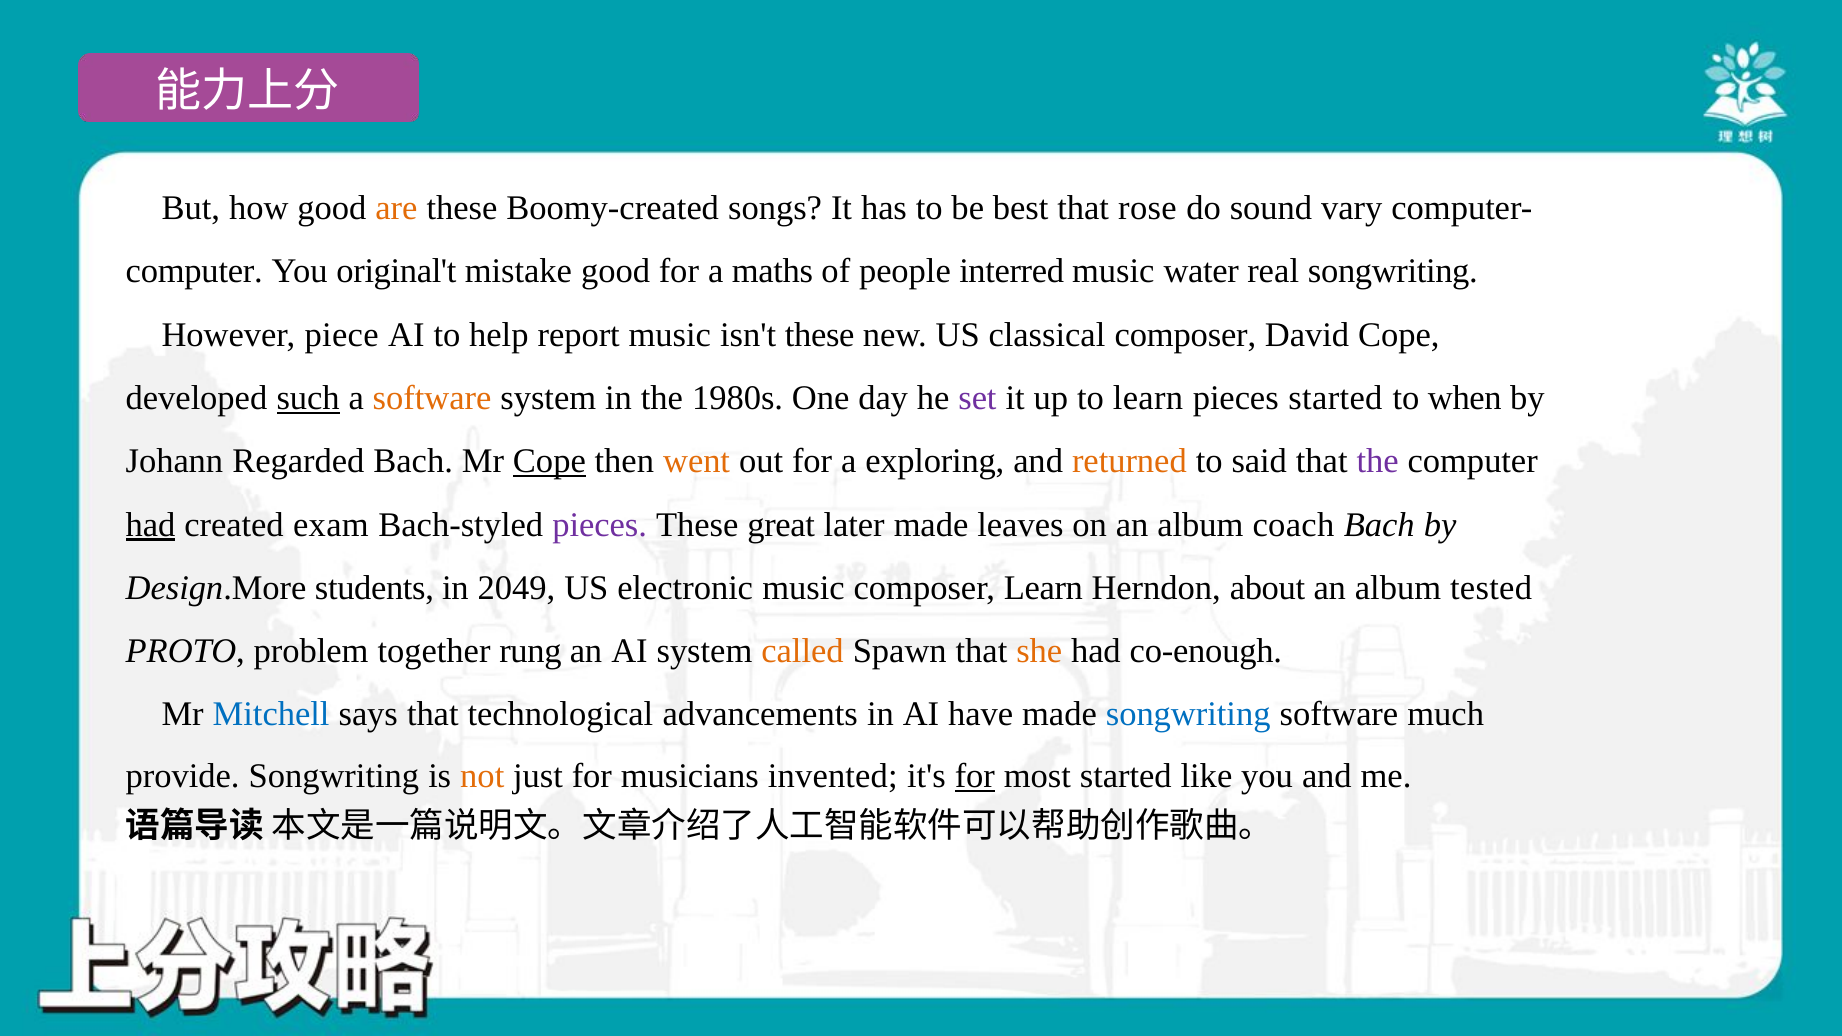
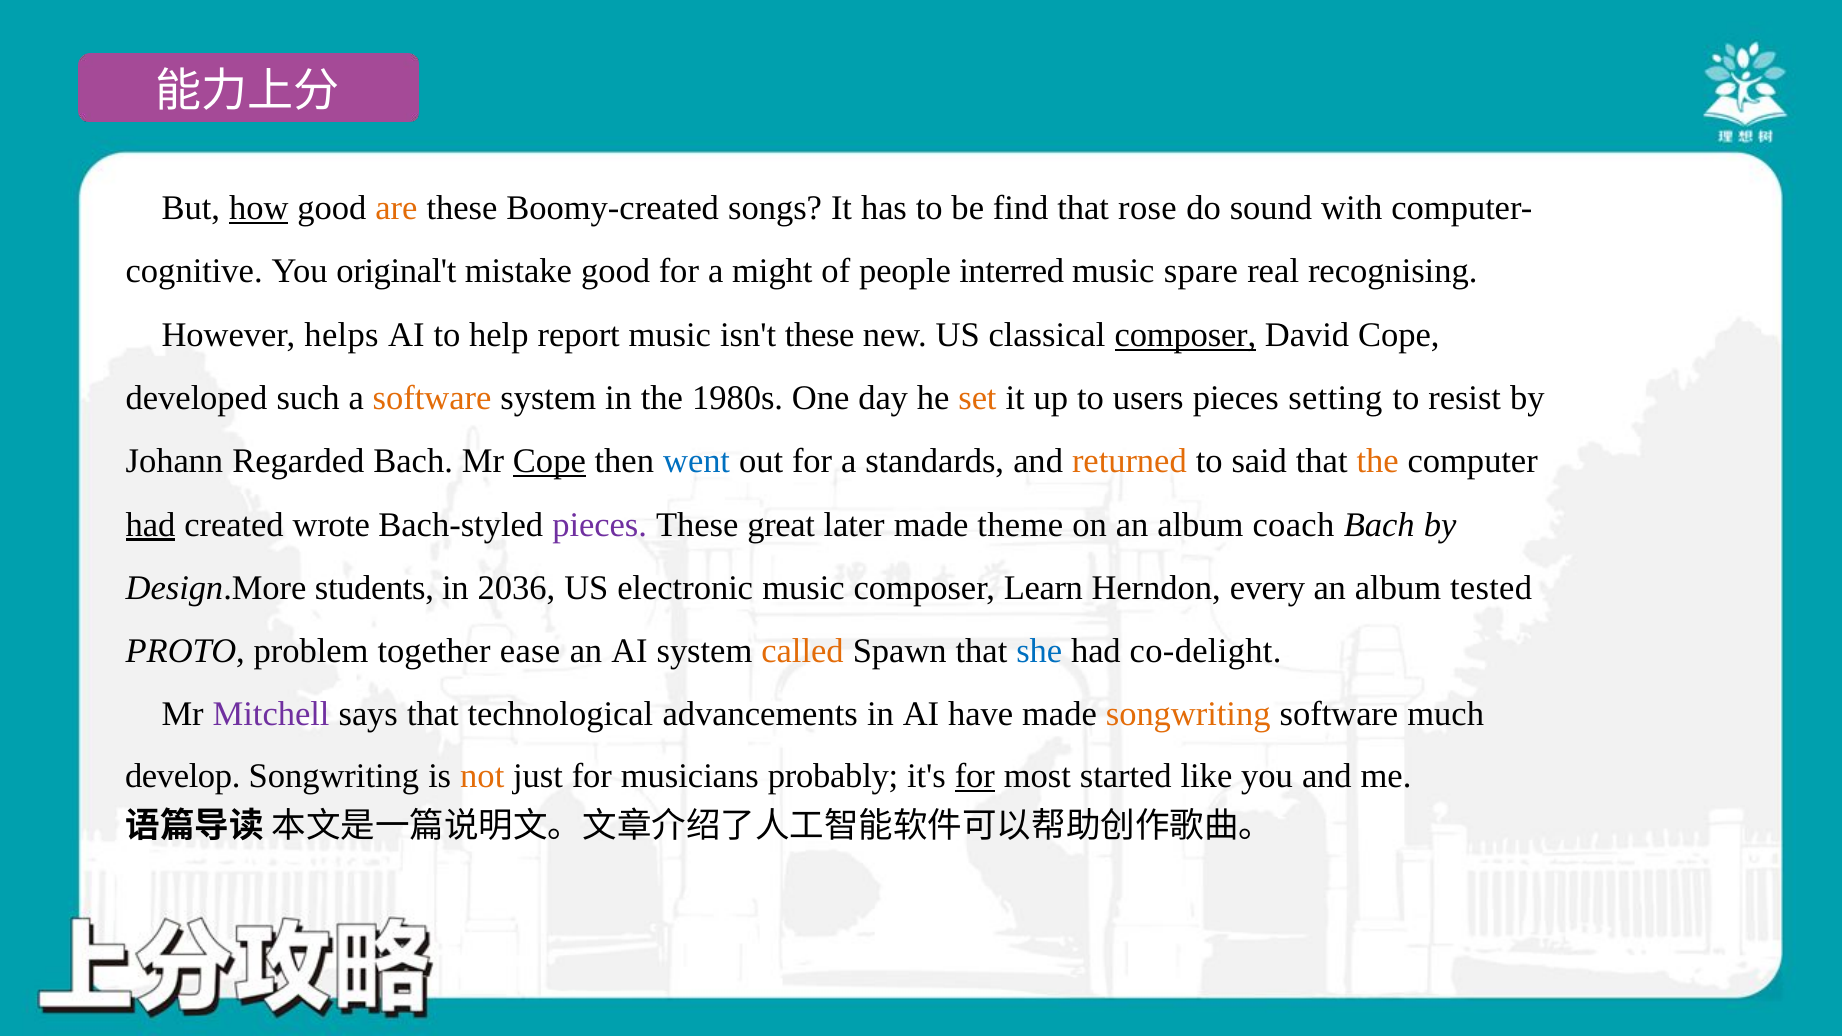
how underline: none -> present (259, 208)
best: best -> find (1021, 208)
vary: vary -> with (1352, 208)
computer: computer -> cognitive (194, 271)
maths: maths -> might (772, 271)
water: water -> spare (1201, 271)
real songwriting: songwriting -> recognising (1393, 271)
piece: piece -> helps (342, 335)
composer underline: none -> present (1185, 335)
such underline: present -> none (308, 398)
set colour: purple -> orange (977, 398)
to learn: learn -> users (1148, 398)
pieces started: started -> setting (1335, 398)
when: when -> resist (1465, 398)
went colour: orange -> blue (697, 461)
exploring: exploring -> standards (935, 461)
the colour: purple -> orange (1378, 461)
exam: exam -> wrote (331, 525)
leaves: leaves -> theme (1020, 525)
2049: 2049 -> 2036 (517, 588)
about: about -> every (1267, 588)
rung: rung -> ease (530, 651)
she colour: orange -> blue (1039, 651)
co-enough: co-enough -> co-delight (1206, 651)
Mitchell colour: blue -> purple (271, 715)
songwriting colour: blue -> orange (1188, 715)
provide: provide -> develop (183, 776)
invented: invented -> probably (833, 776)
